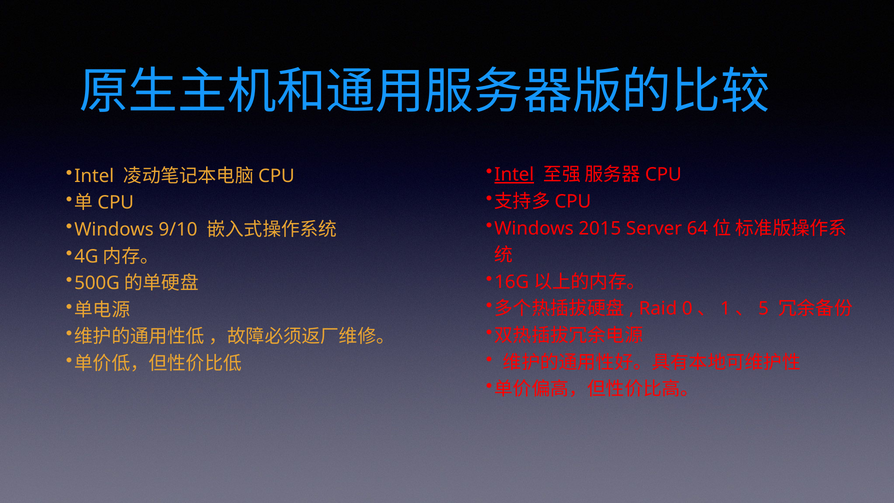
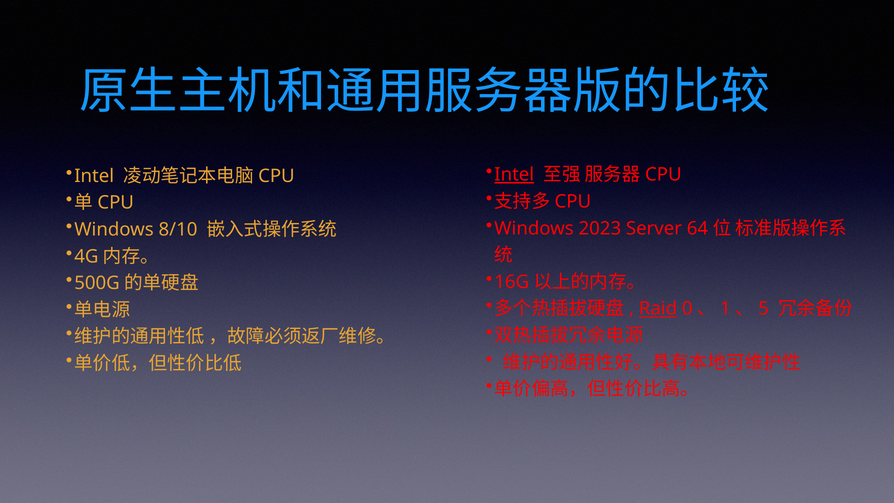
2015: 2015 -> 2023 (600, 228)
9/10: 9/10 -> 8/10 (178, 230)
Raid underline: none -> present (658, 309)
